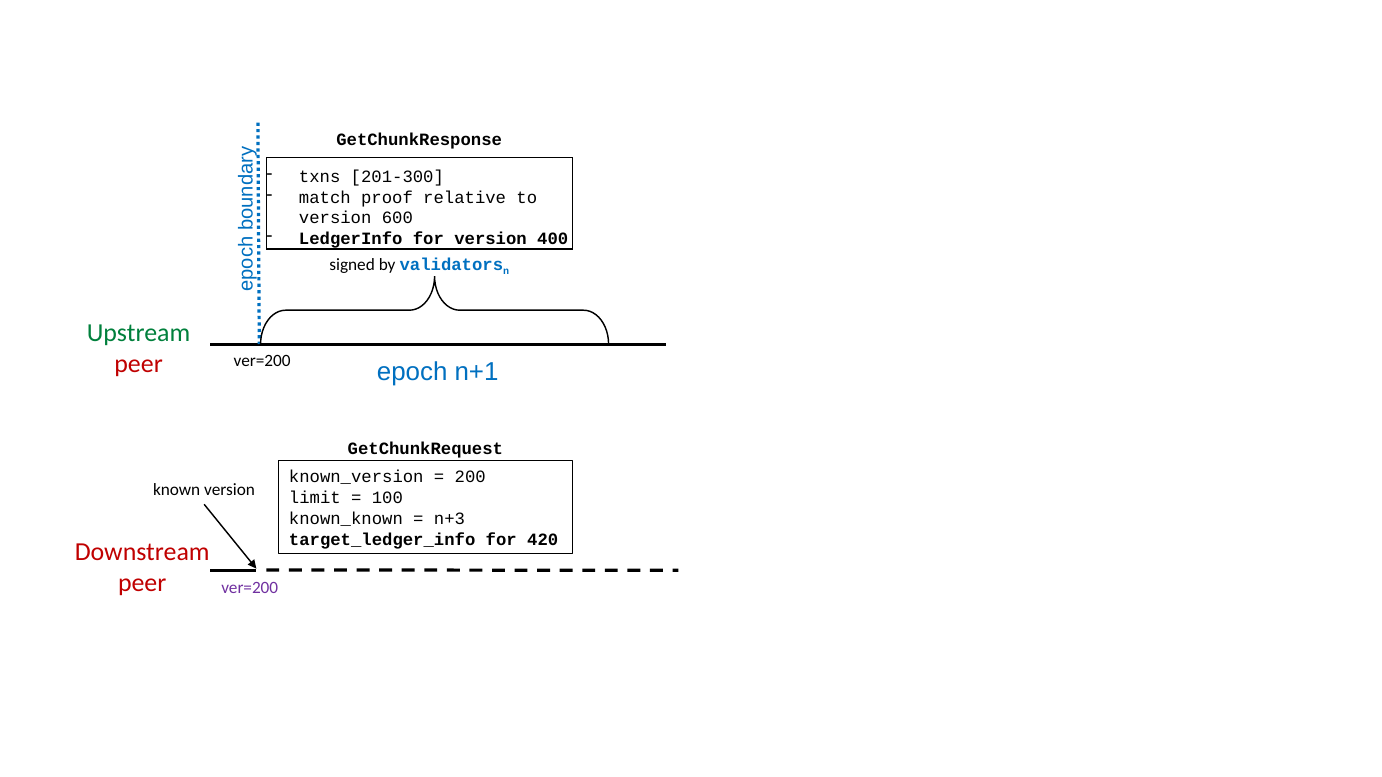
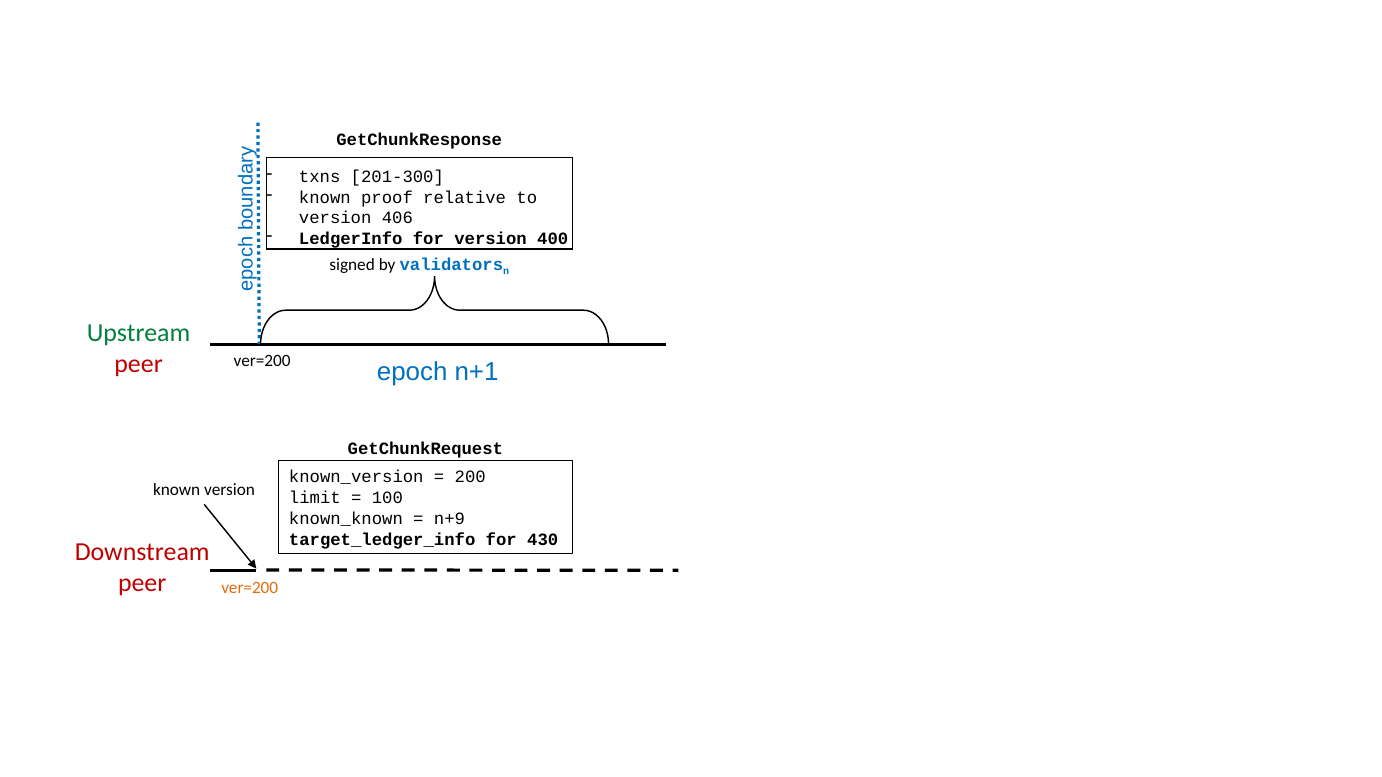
match: match -> known (325, 197)
600: 600 -> 406 (397, 218)
n+3: n+3 -> n+9 (449, 519)
420: 420 -> 430 (543, 540)
ver=200 colour: purple -> orange (250, 588)
